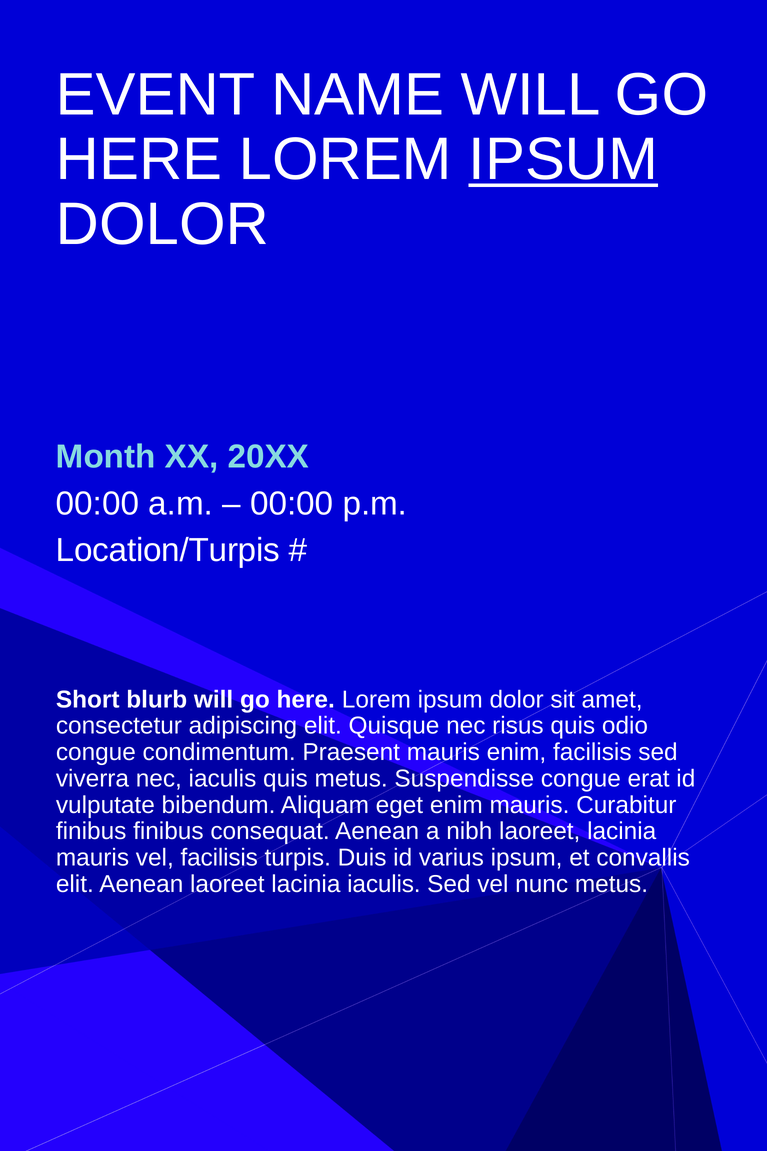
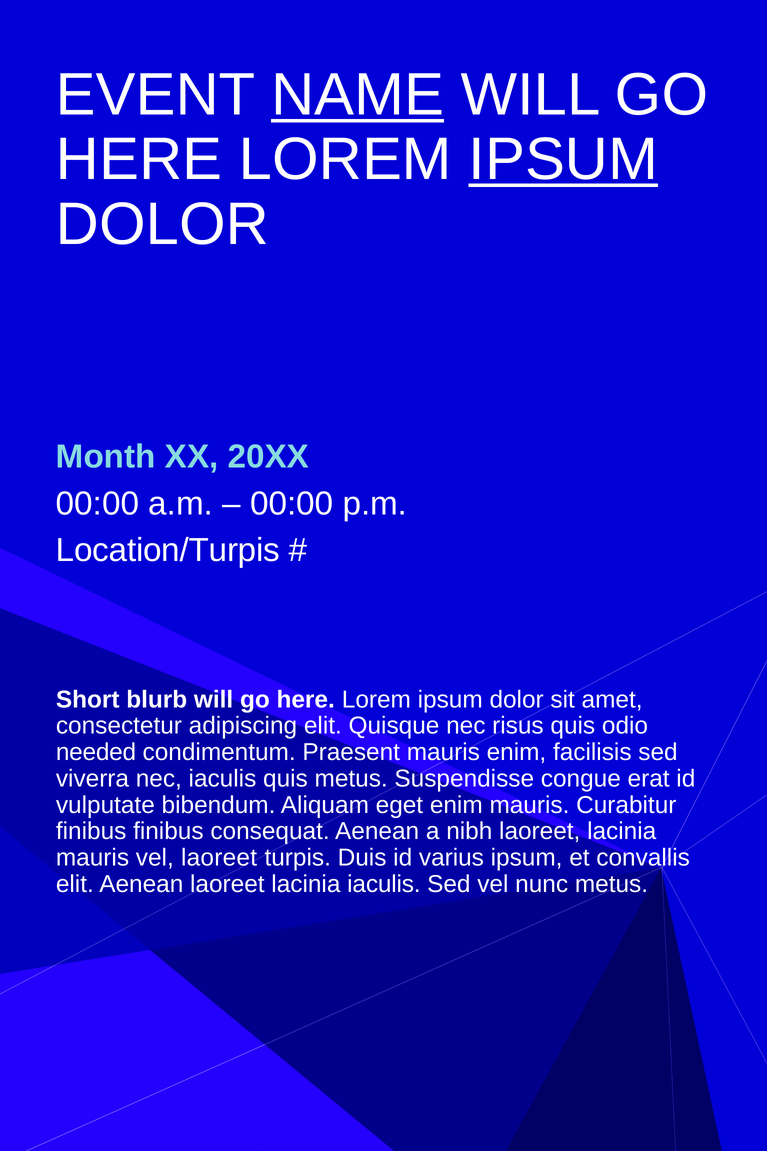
NAME underline: none -> present (358, 95)
congue: congue -> needed (96, 752)
vel facilisis: facilisis -> laoreet (219, 857)
